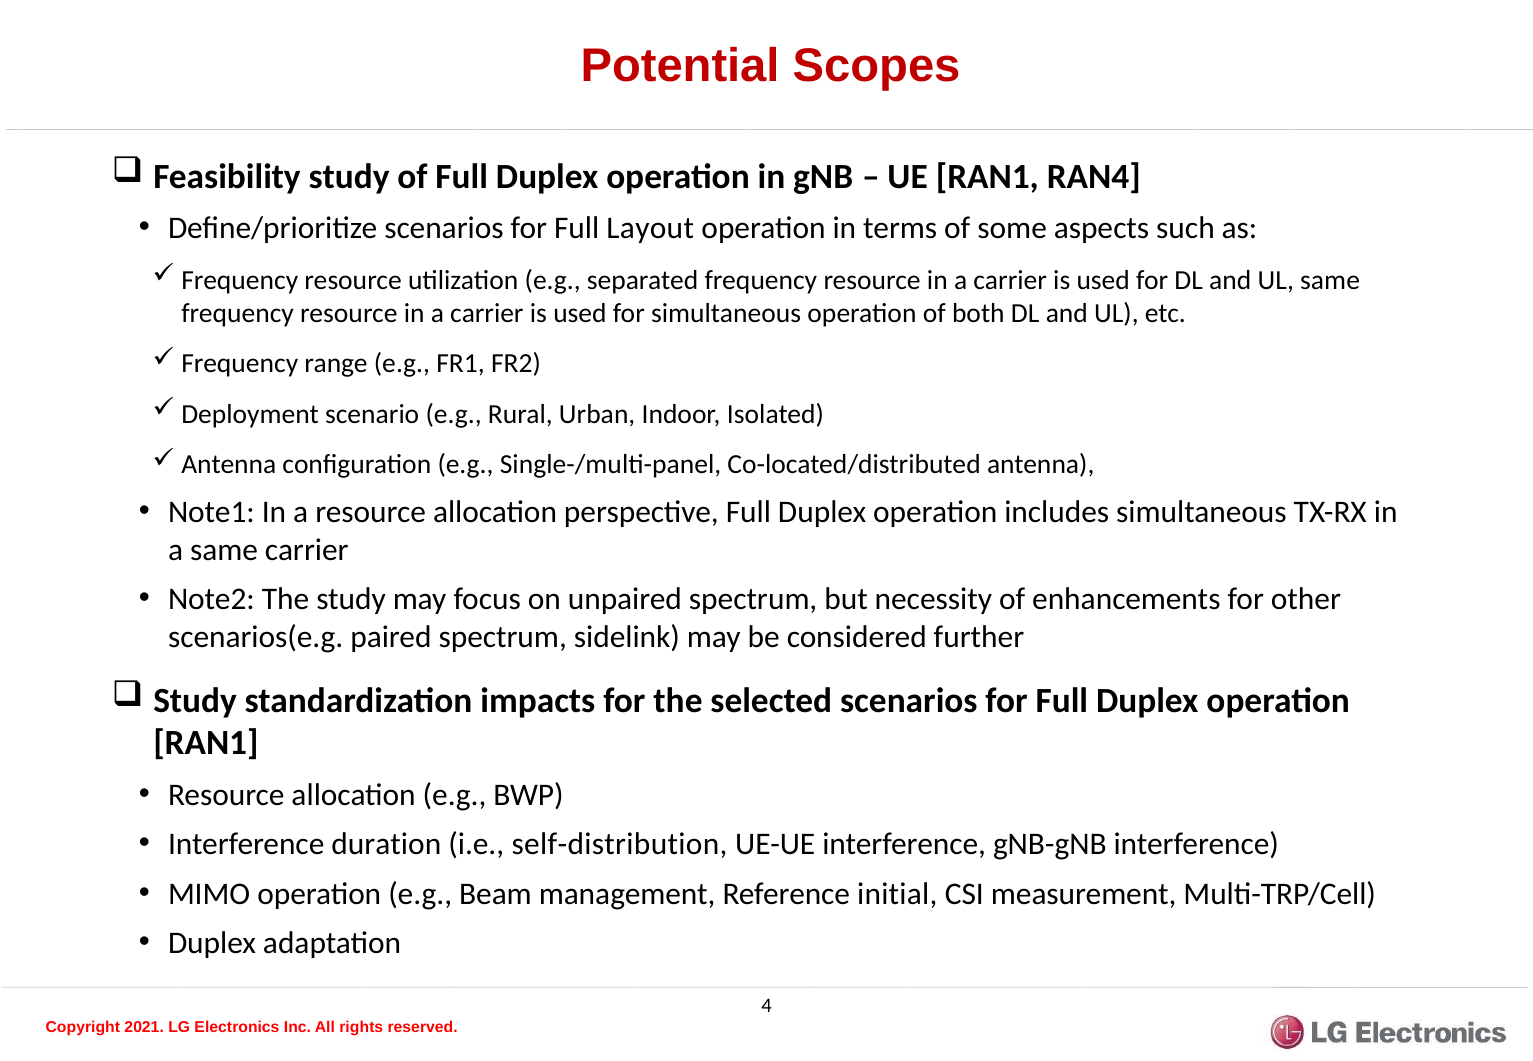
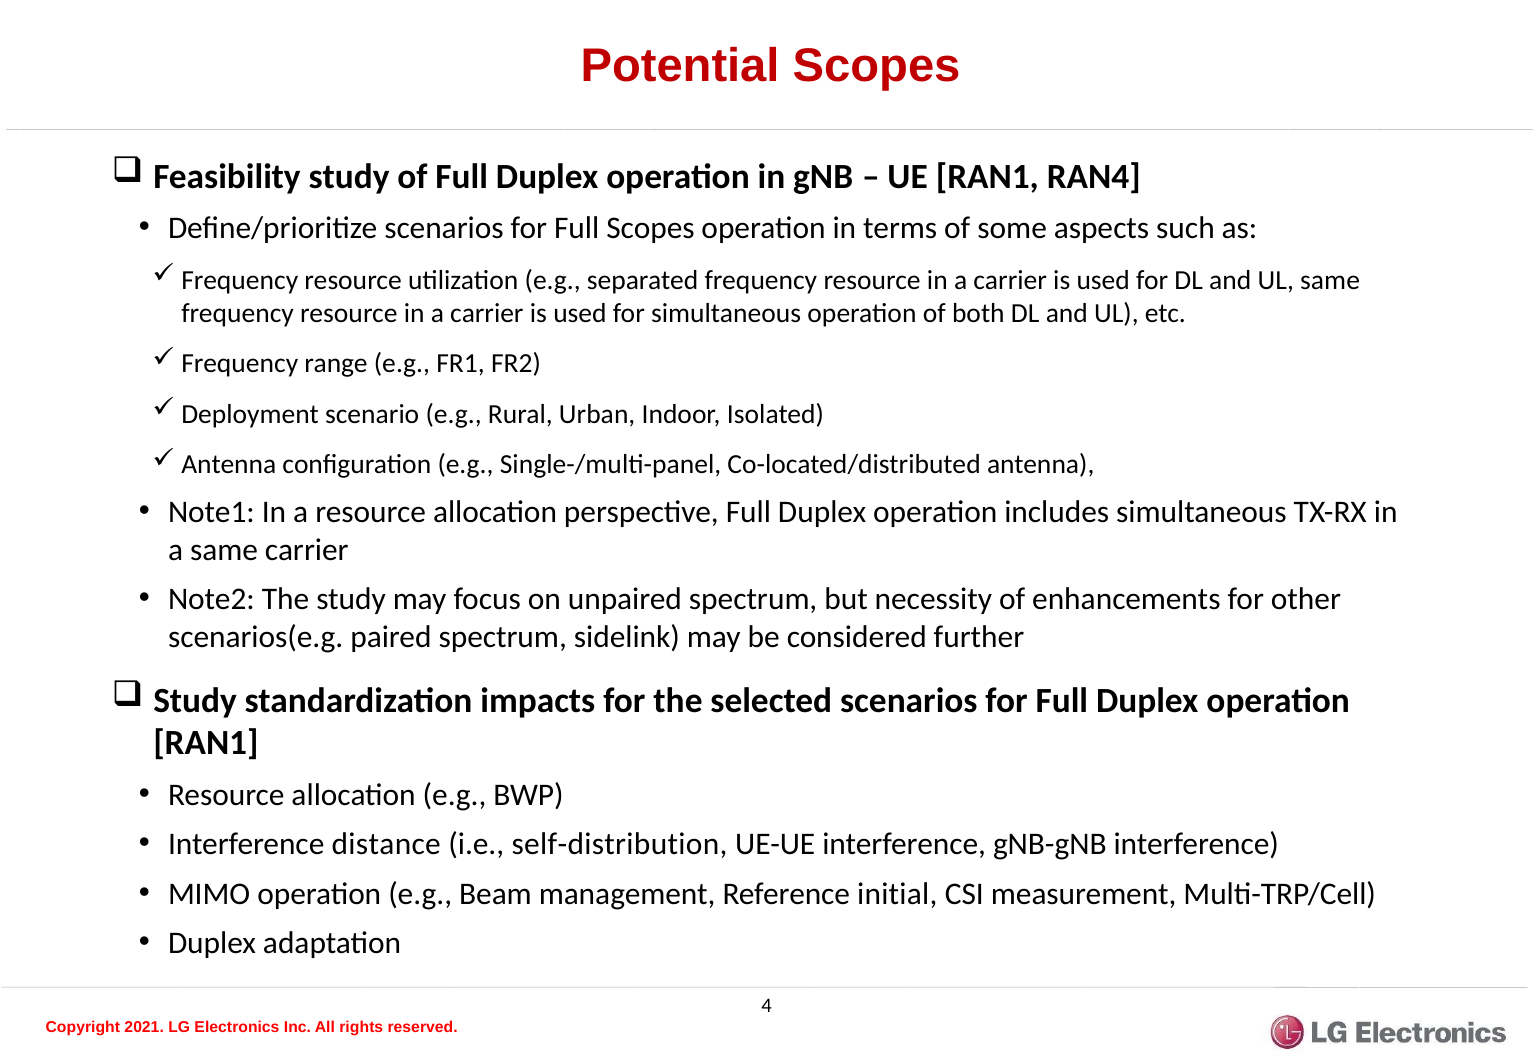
Full Layout: Layout -> Scopes (650, 228)
duration: duration -> distance (386, 845)
